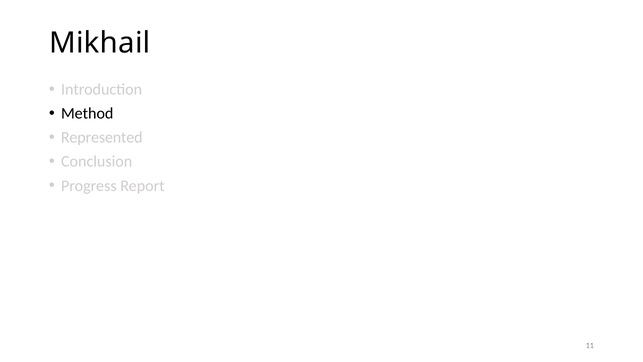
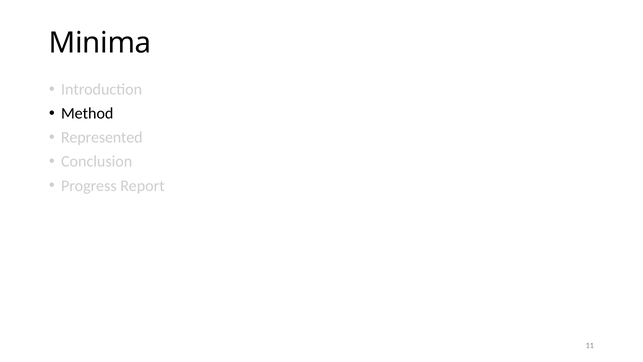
Mikhail: Mikhail -> Minima (100, 43)
